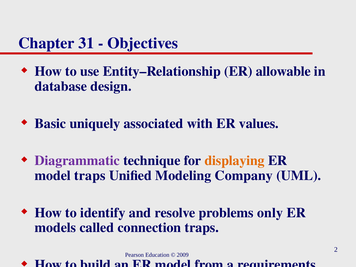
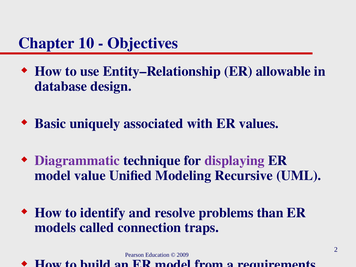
31: 31 -> 10 (86, 43)
displaying colour: orange -> purple (235, 161)
model traps: traps -> value (90, 176)
Company: Company -> Recursive (244, 176)
only: only -> than (270, 213)
